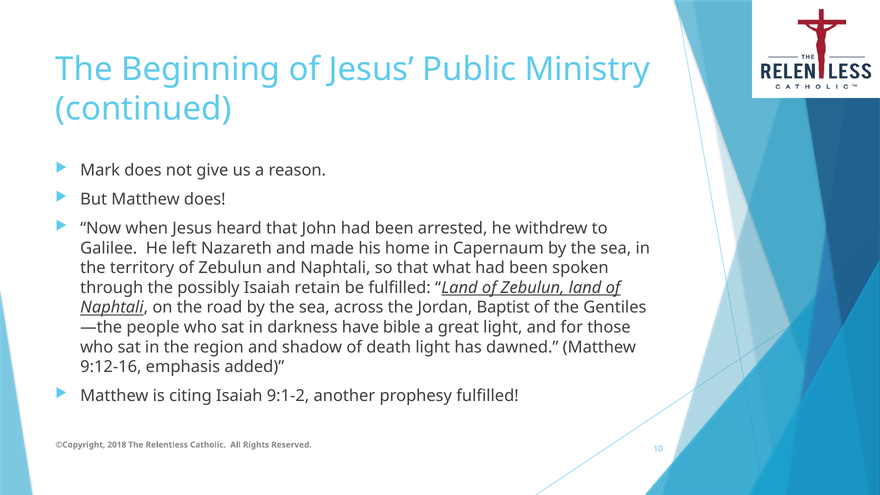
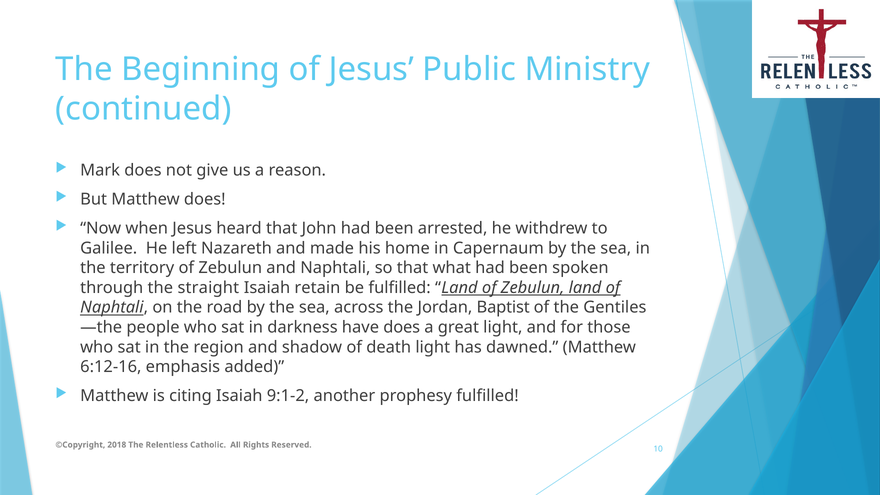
possibly: possibly -> straight (208, 288)
have bible: bible -> does (402, 327)
9:12-16: 9:12-16 -> 6:12-16 (111, 367)
